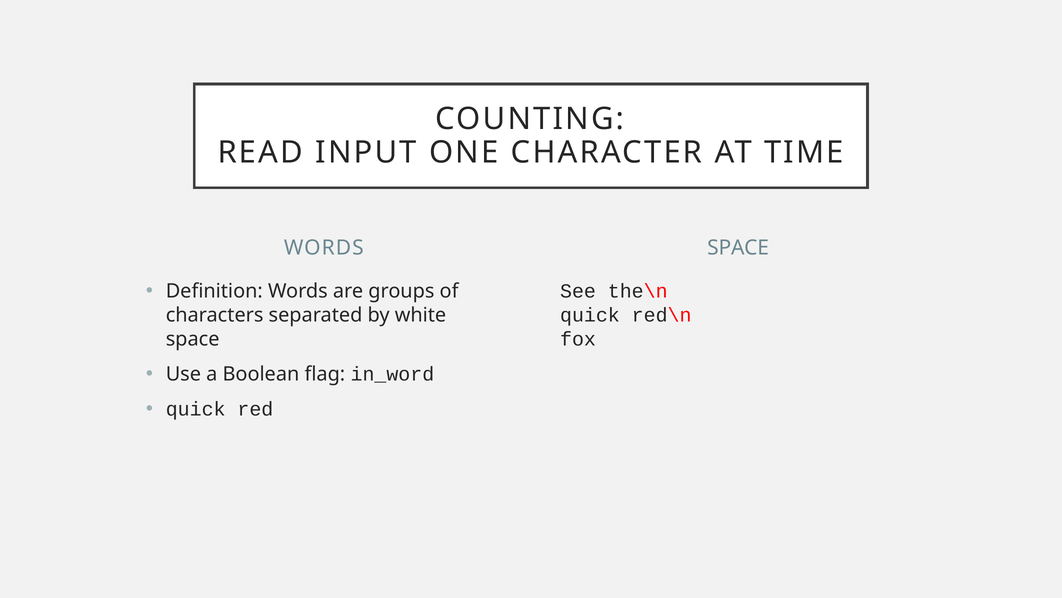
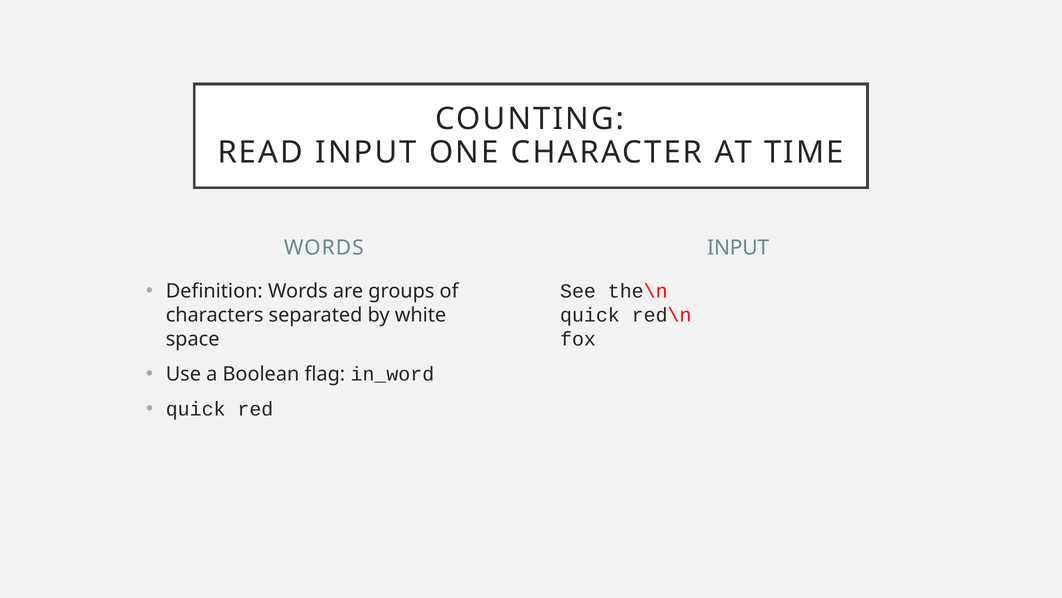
SPACE: SPACE -> INPUT (738, 248)
